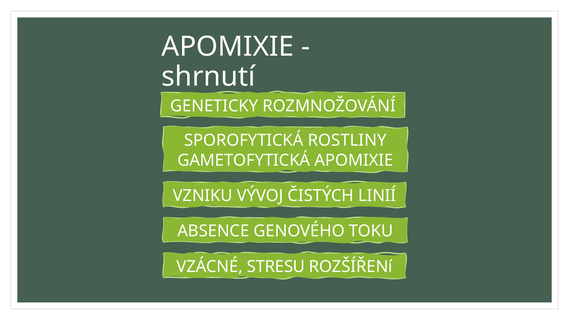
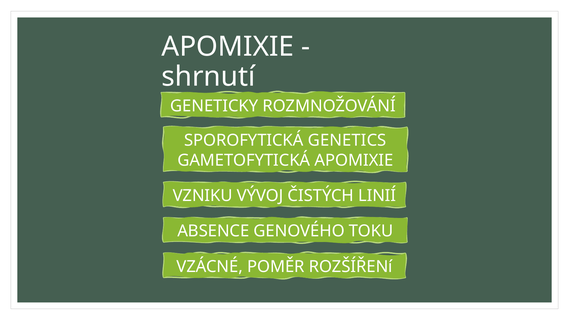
ROSTLINY: ROSTLINY -> GENETICS (347, 140)
STRESU: STRESU -> POMĚR (276, 267)
